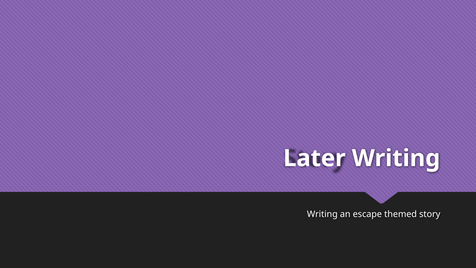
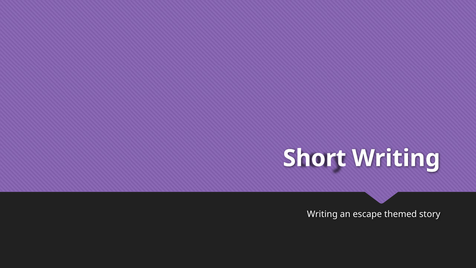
Later: Later -> Short (315, 158)
